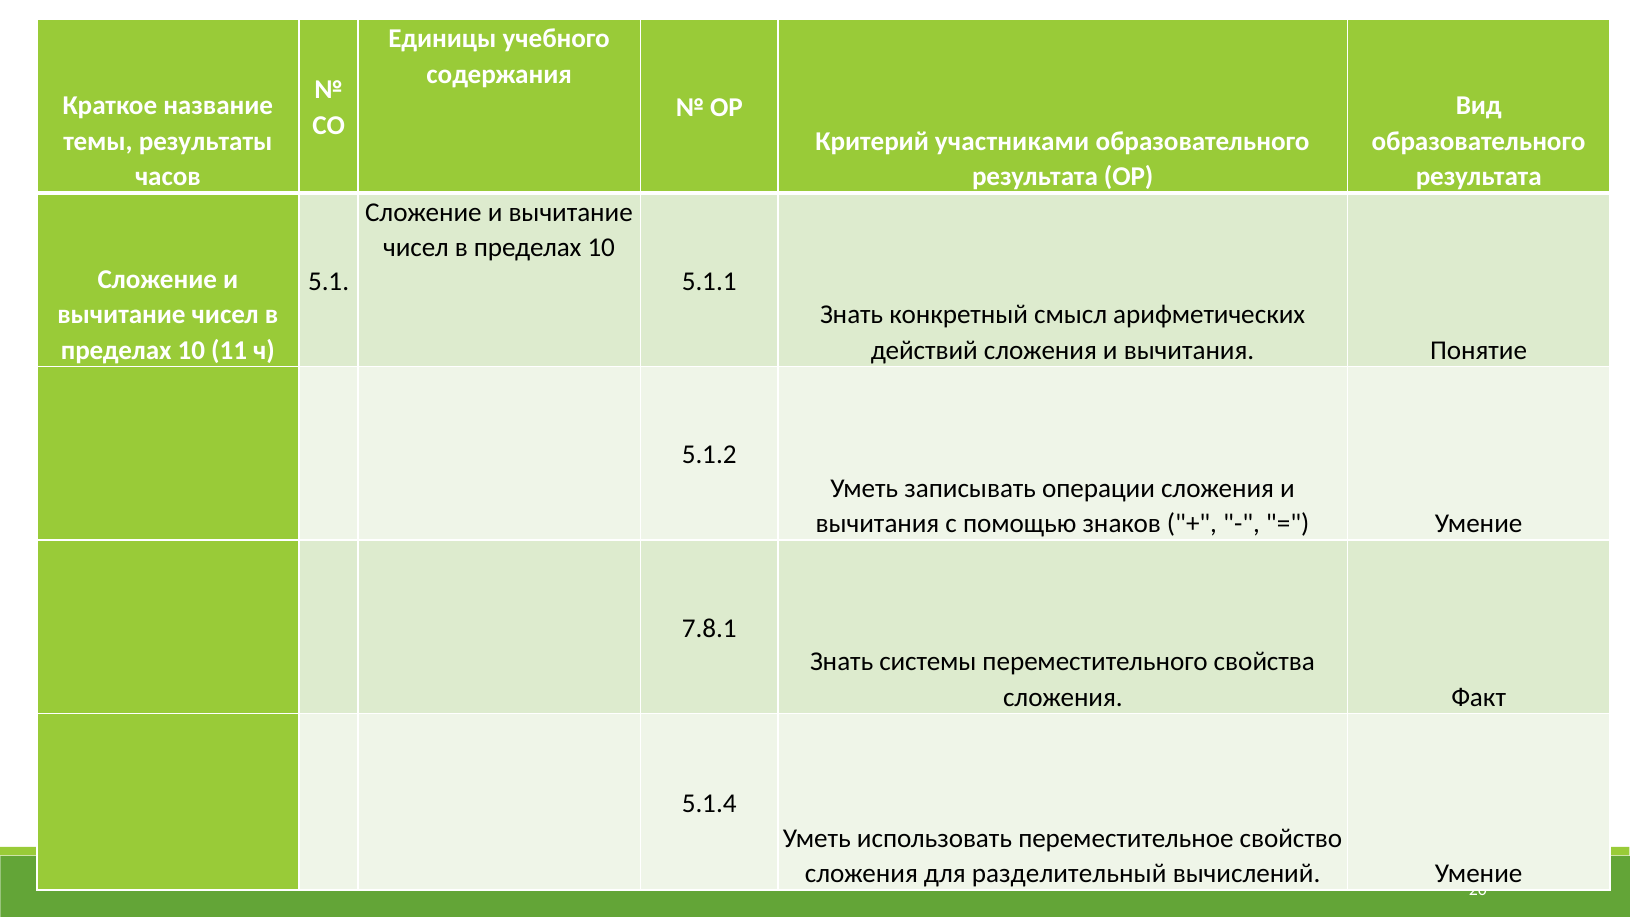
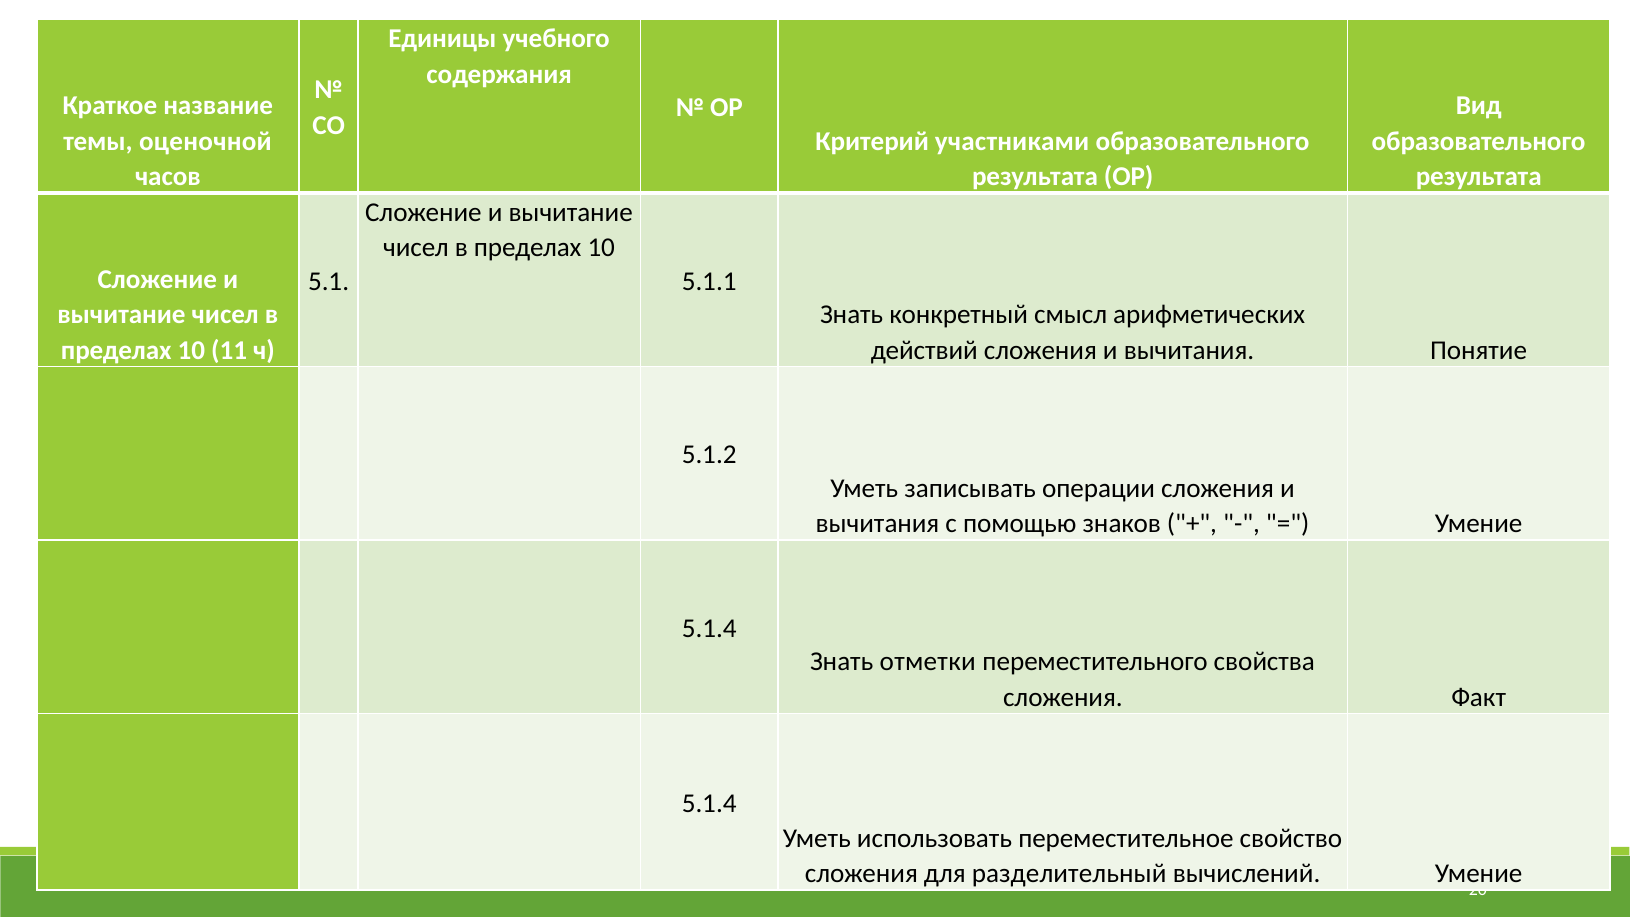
результаты: результаты -> оценочной (205, 141)
7.8.1: 7.8.1 -> 5.1.4 (709, 628)
системы: системы -> отметки (928, 662)
